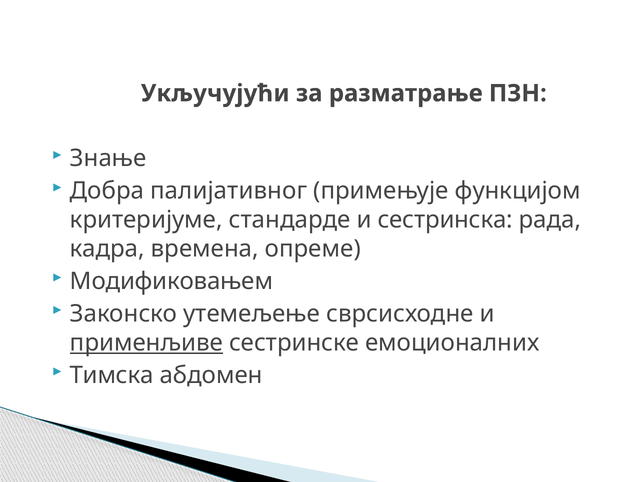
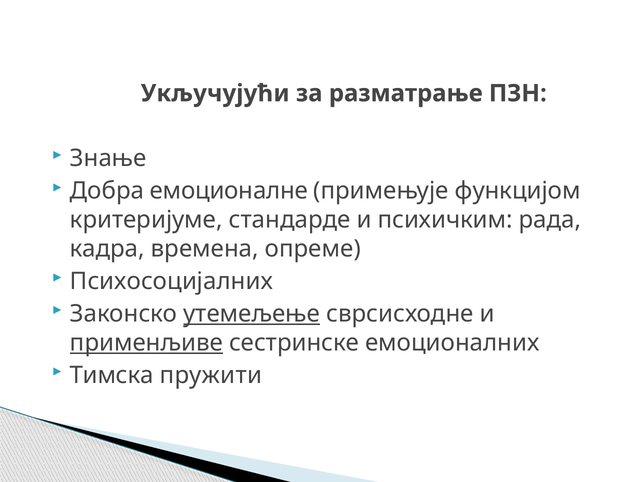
палијативног: палијативног -> емоционалне (229, 191)
сестринска: сестринска -> психичким (445, 220)
Модификовањем: Модификовањем -> Психосоцијалних (171, 281)
утемељење underline: none -> present (252, 313)
абдомен: абдомен -> пружити (211, 375)
